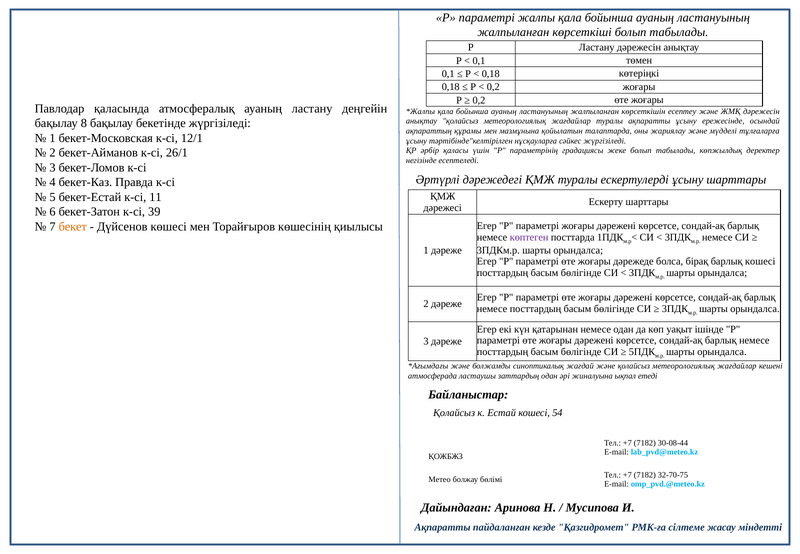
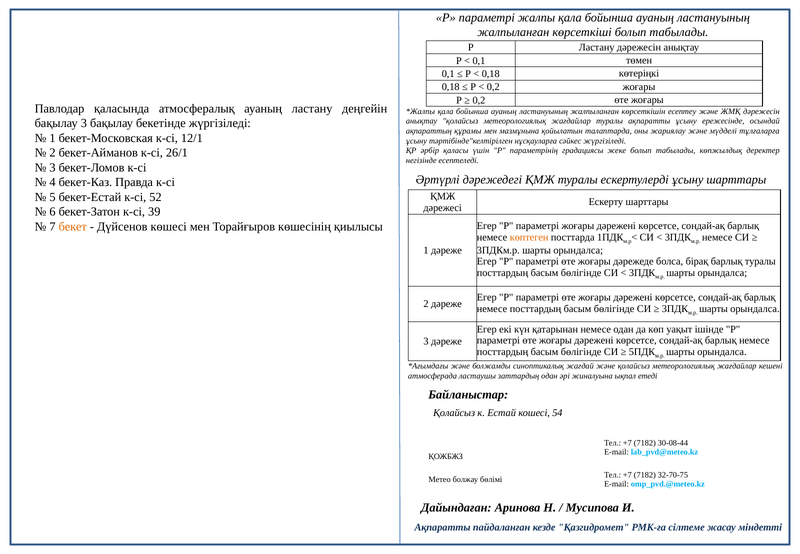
бақылау 8: 8 -> 3 (84, 123)
11: 11 -> 52 (156, 197)
көптеген colour: purple -> orange (529, 237)
барлық кошесi: кошесi -> туралы (760, 262)
